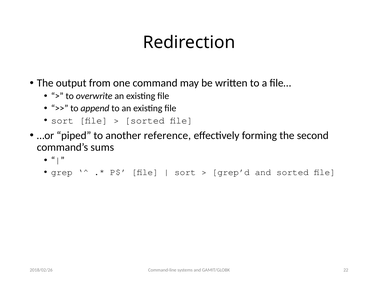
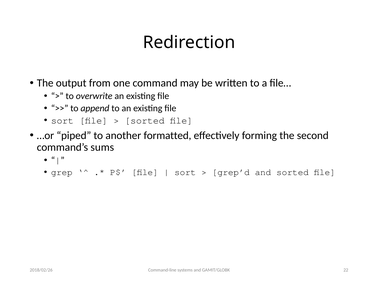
reference: reference -> formatted (167, 136)
